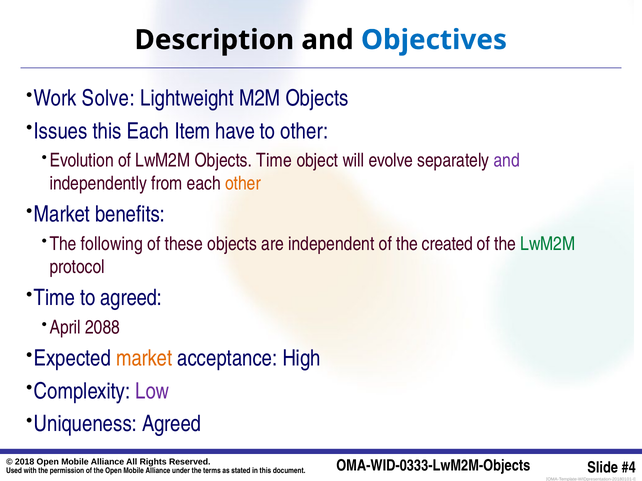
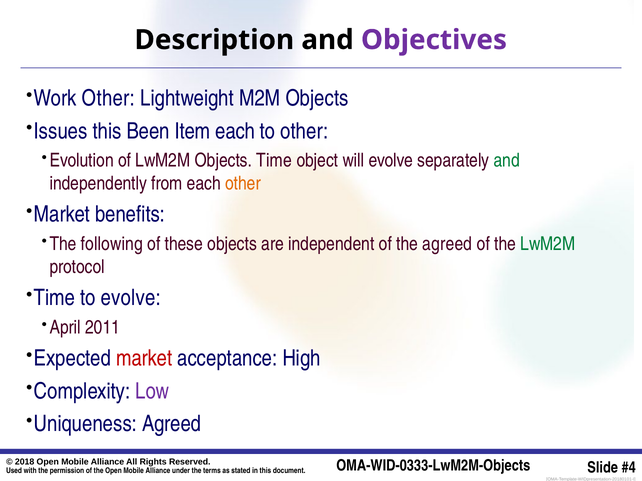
Objectives colour: blue -> purple (434, 40)
Work Solve: Solve -> Other (108, 98)
this Each: Each -> Been (148, 131)
Item have: have -> each (235, 131)
and colour: purple -> green (507, 161)
the created: created -> agreed (447, 244)
to agreed: agreed -> evolve (131, 298)
2088: 2088 -> 2011 (103, 328)
market colour: orange -> red (144, 359)
